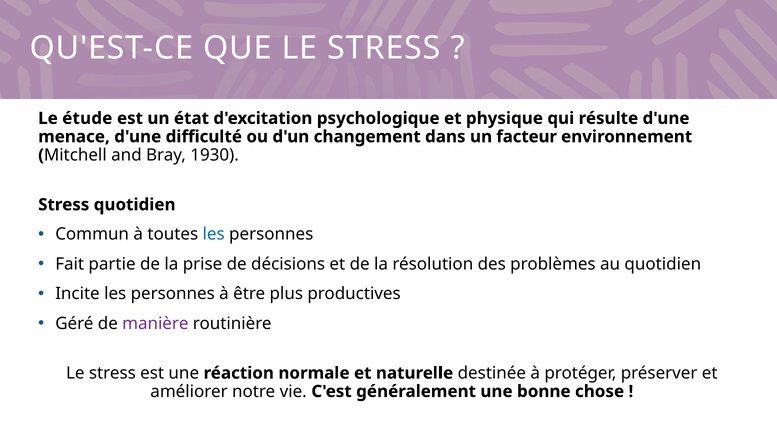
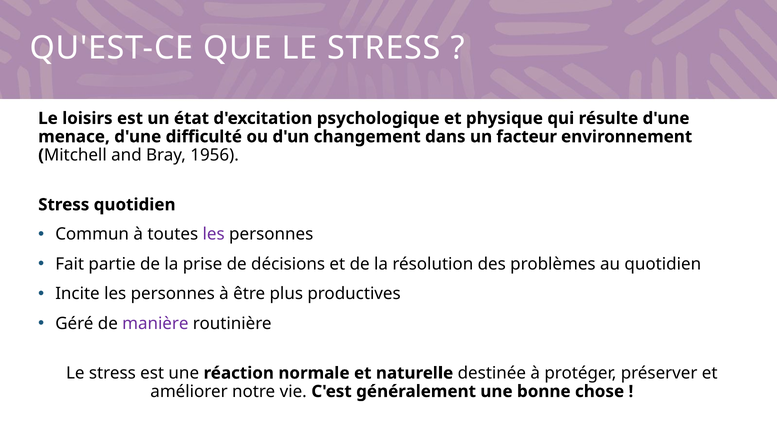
étude: étude -> loisirs (87, 118)
1930: 1930 -> 1956 (215, 155)
les colour: blue -> purple (214, 234)
